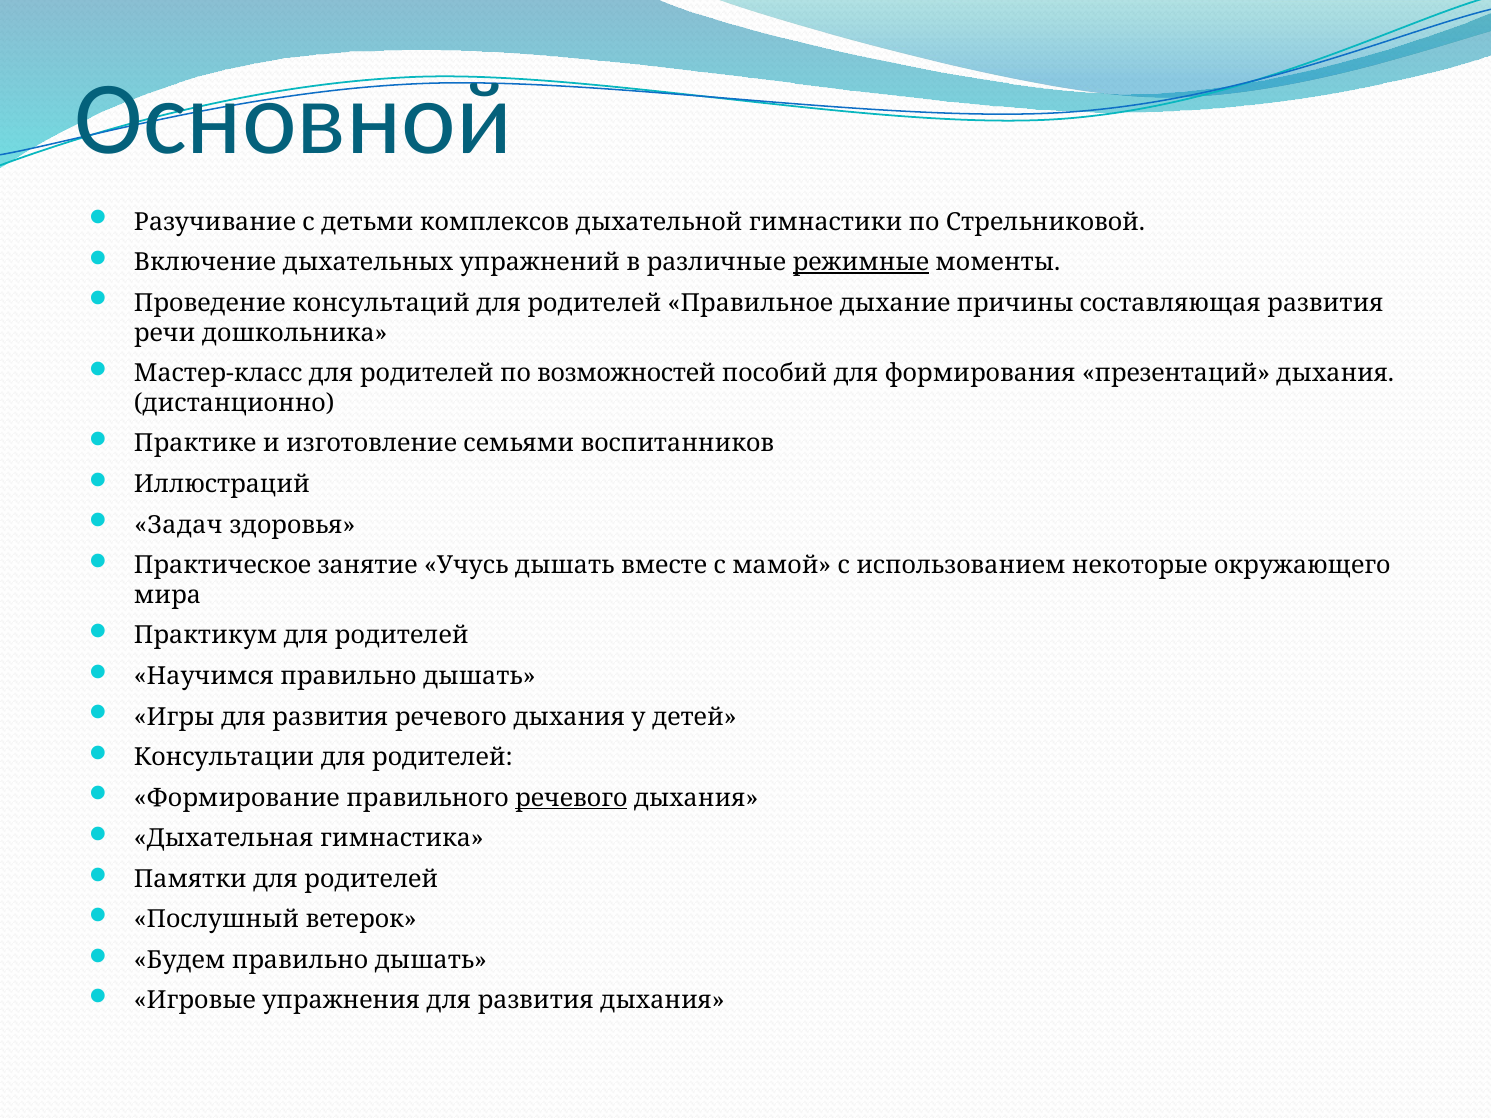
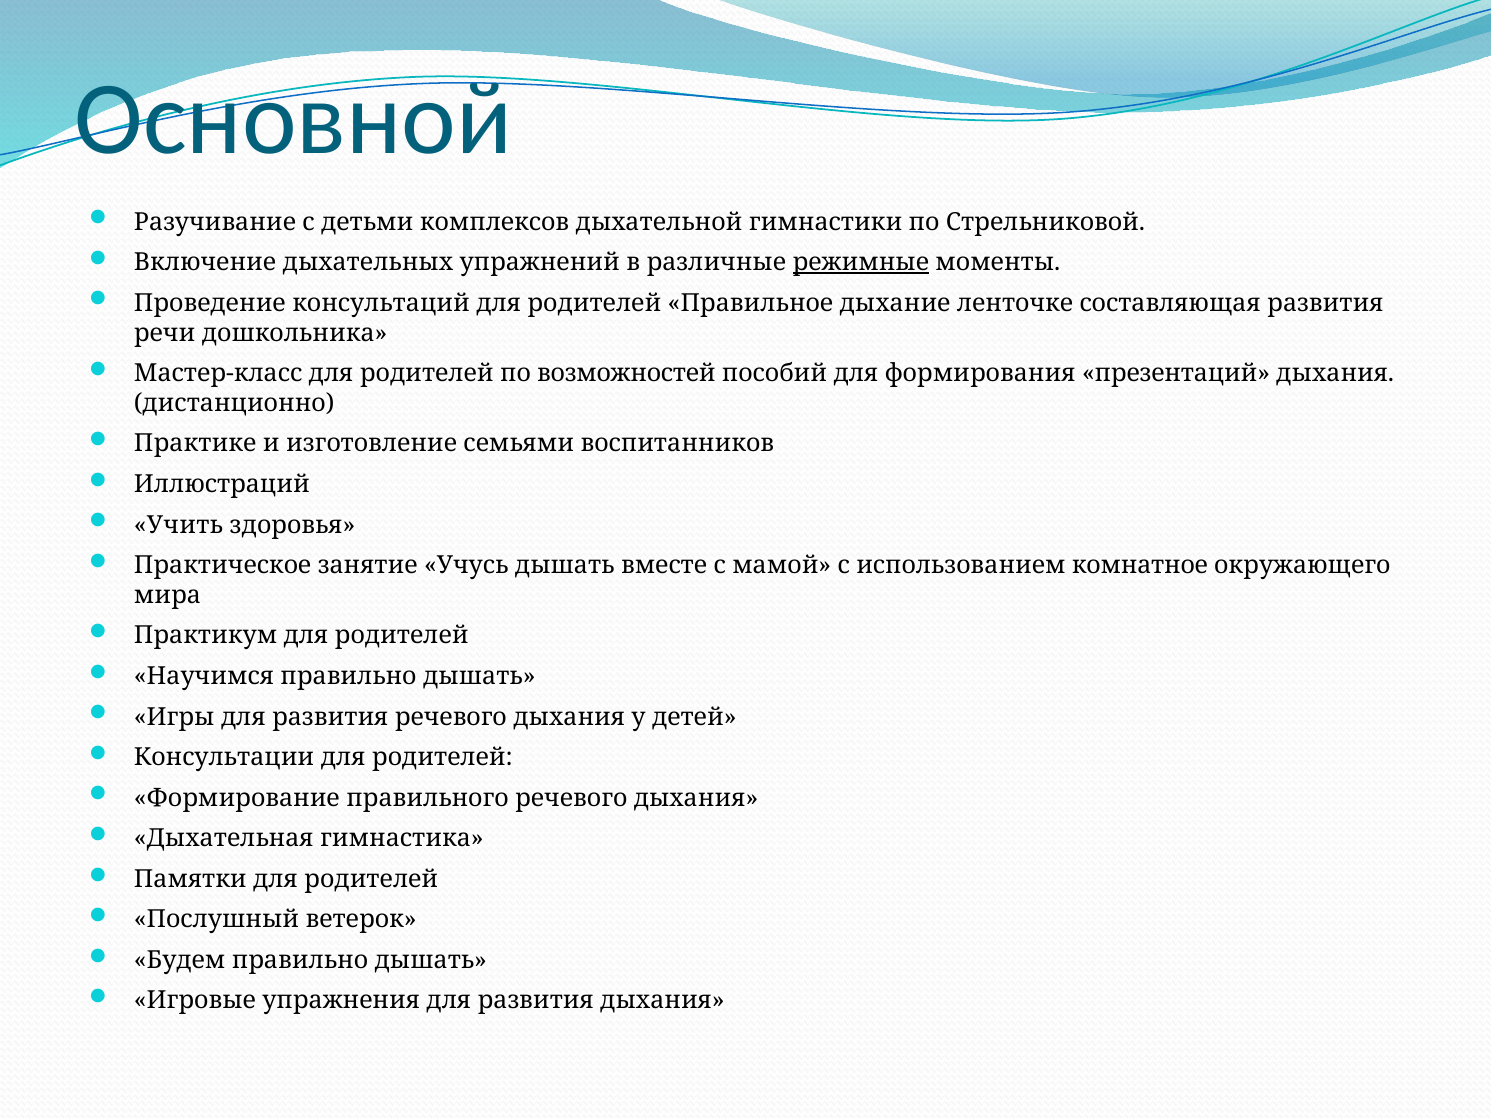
причины: причины -> ленточке (1015, 303)
Задач: Задач -> Учить (179, 525)
некоторые: некоторые -> комнатное (1140, 566)
речевого underline: present -> none (571, 798)
